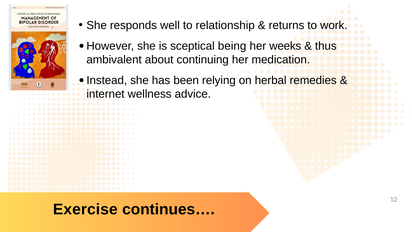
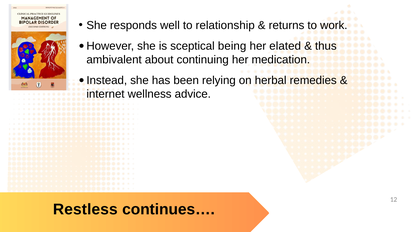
weeks: weeks -> elated (285, 46)
Exercise: Exercise -> Restless (85, 209)
